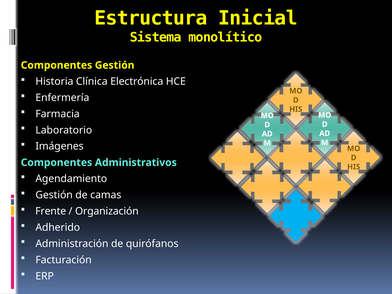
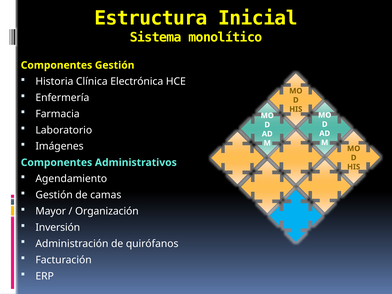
Frente: Frente -> Mayor (51, 211)
Adherido: Adherido -> Inversión (58, 227)
